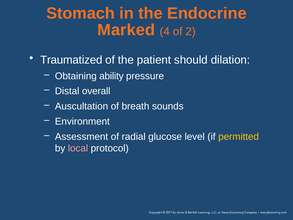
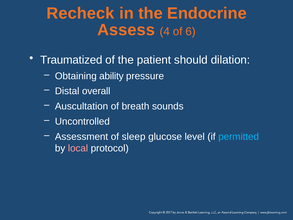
Stomach: Stomach -> Recheck (80, 13)
Marked: Marked -> Assess (126, 30)
2: 2 -> 6 (191, 31)
Environment: Environment -> Uncontrolled (82, 121)
radial: radial -> sleep (134, 136)
permitted colour: yellow -> light blue (239, 136)
